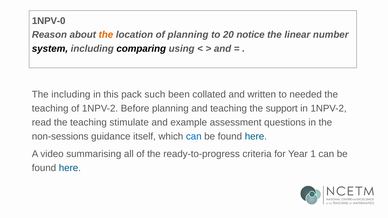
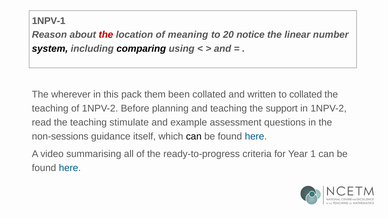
1NPV-0: 1NPV-0 -> 1NPV-1 (49, 21)
the colour: orange -> red (106, 35)
of planning: planning -> meaning (188, 35)
The including: including -> wherever (71, 95)
such: such -> them (155, 95)
to needed: needed -> collated (306, 95)
can colour: blue -> black (194, 136)
